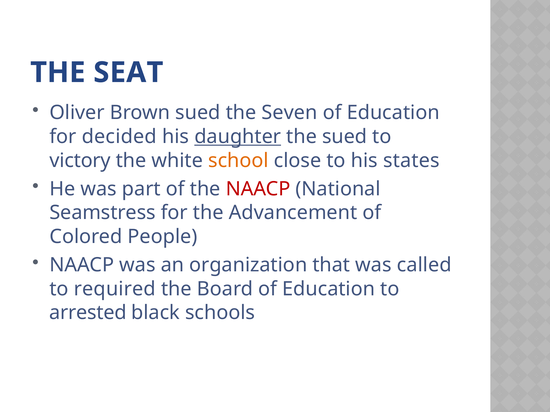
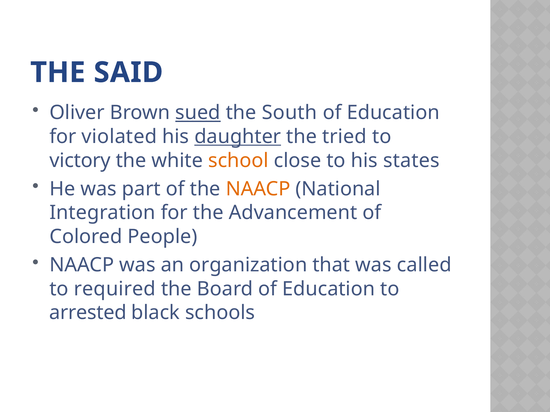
SEAT: SEAT -> SAID (128, 73)
sued underline: none -> present (198, 113)
Seven: Seven -> South (289, 113)
decided: decided -> violated (119, 137)
the sued: sued -> tried (344, 137)
NAACP colour: red -> orange (258, 189)
Seamstress: Seamstress -> Integration (103, 213)
